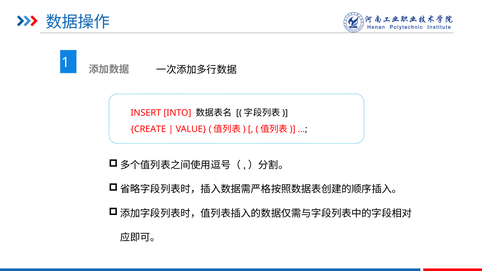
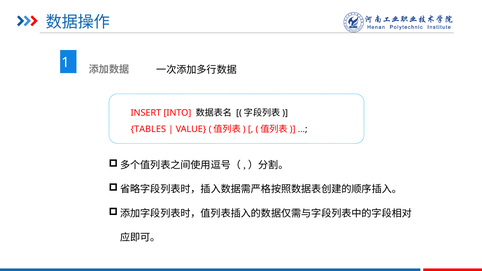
CREATE: CREATE -> TABLES (148, 129)
